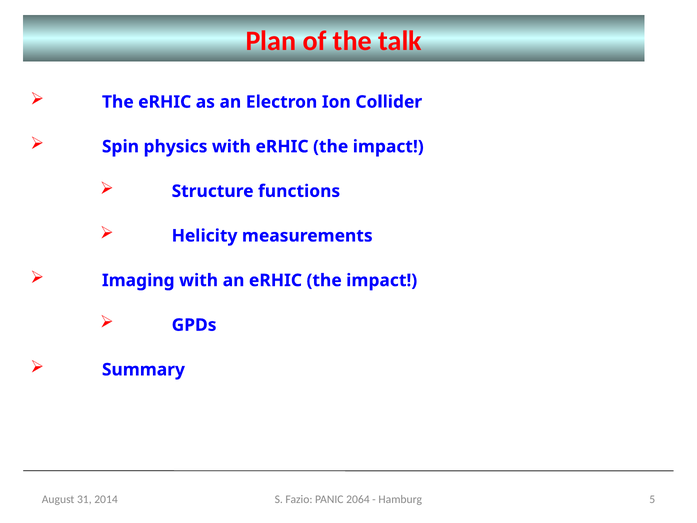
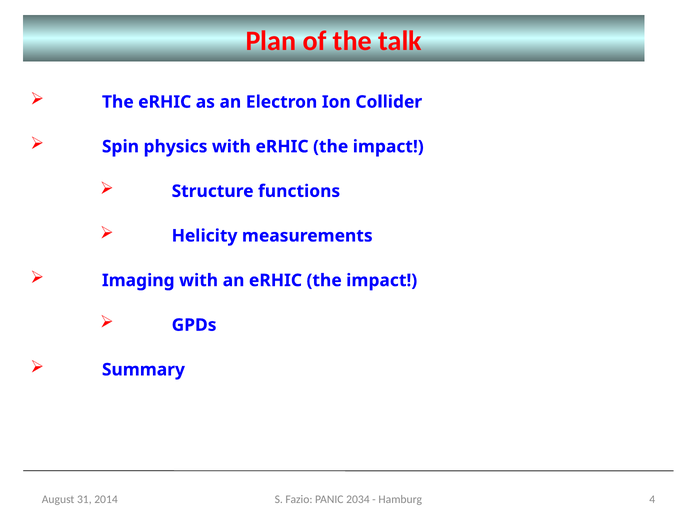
2064: 2064 -> 2034 (358, 499)
5: 5 -> 4 (652, 499)
